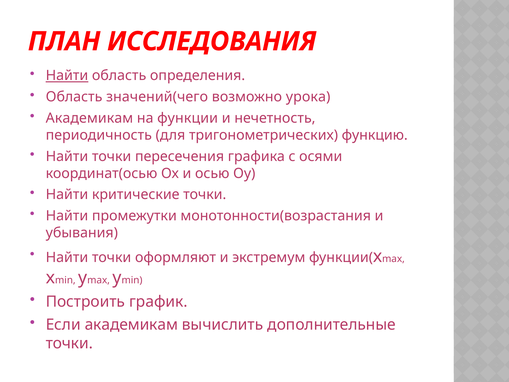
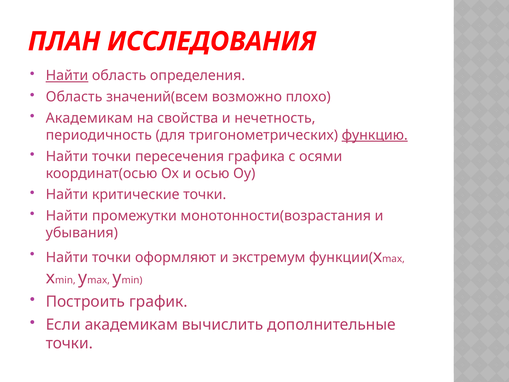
значений(чего: значений(чего -> значений(всем (157, 97)
урока: урока -> плохо (308, 97)
функции: функции -> свойства (188, 118)
функцию underline: none -> present (375, 135)
